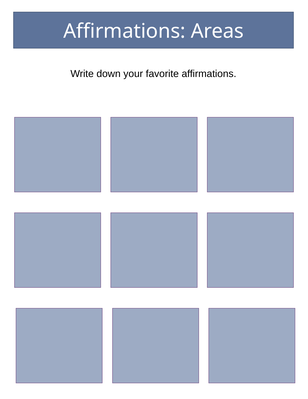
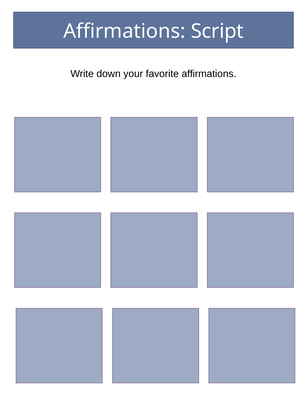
Areas: Areas -> Script (217, 31)
